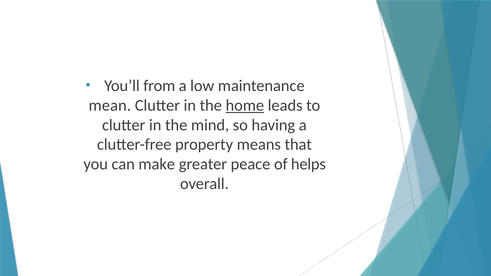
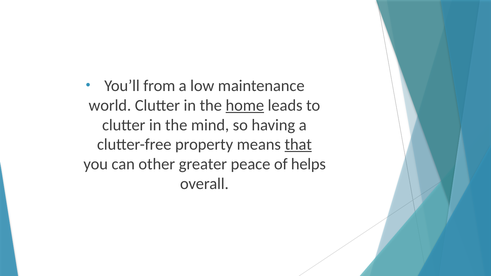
mean: mean -> world (110, 105)
that underline: none -> present (298, 145)
make: make -> other (157, 164)
